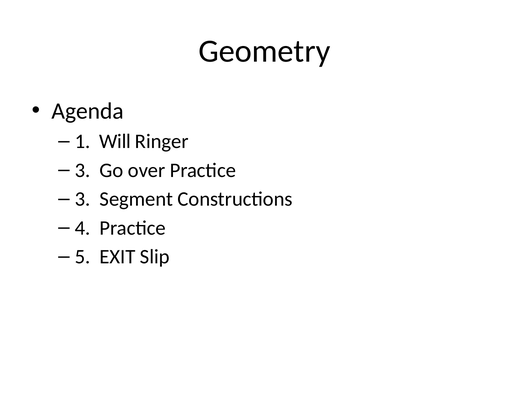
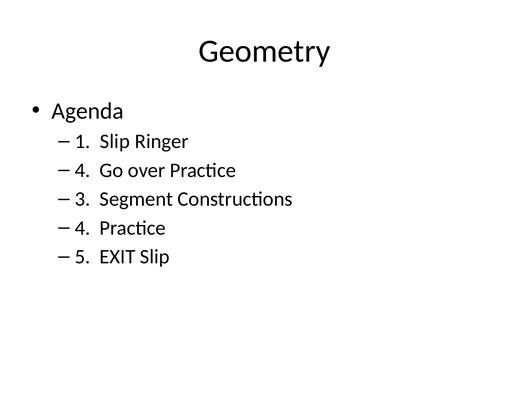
1 Will: Will -> Slip (115, 141)
3: 3 -> 4 (83, 170)
